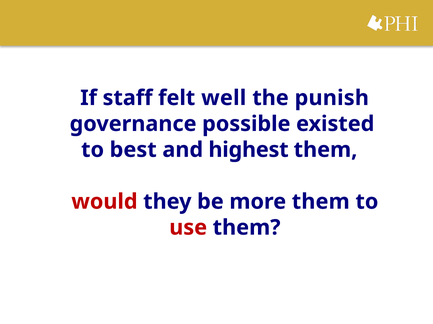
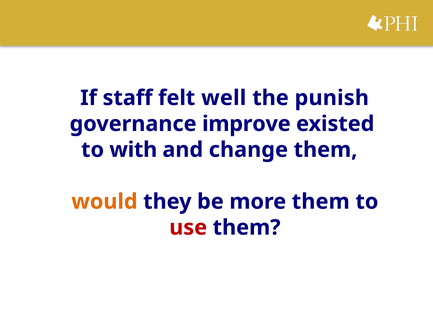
possible: possible -> improve (246, 124)
best: best -> with (133, 150)
highest: highest -> change (248, 150)
would colour: red -> orange (104, 202)
